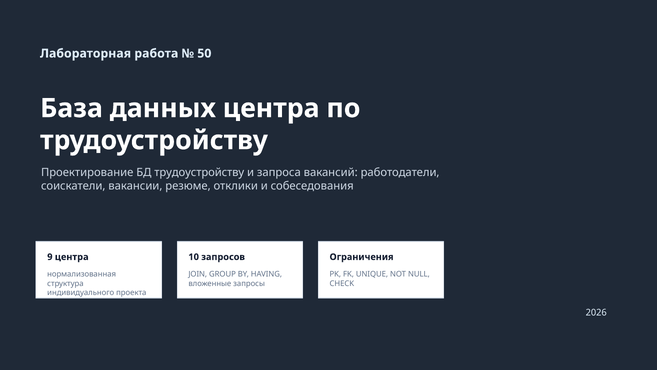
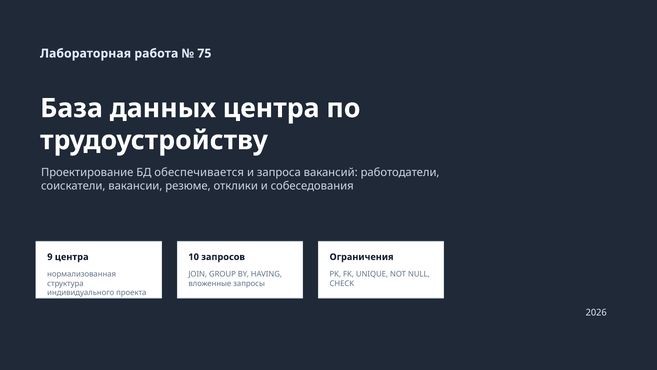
50: 50 -> 75 (204, 53)
БД трудоустройству: трудоустройству -> обеспечивается (199, 172)
